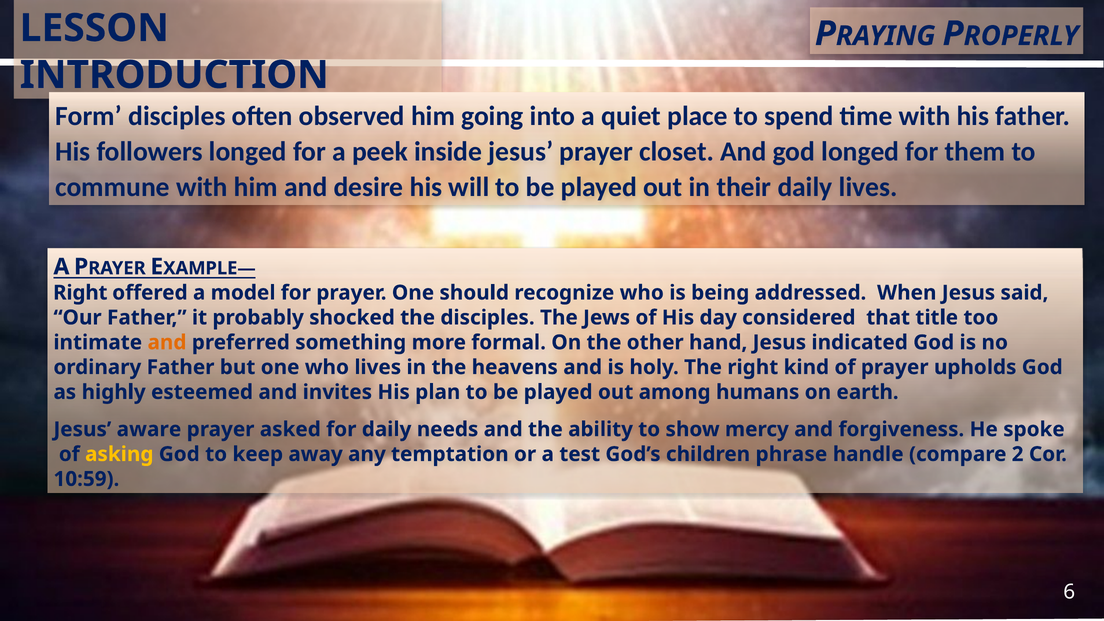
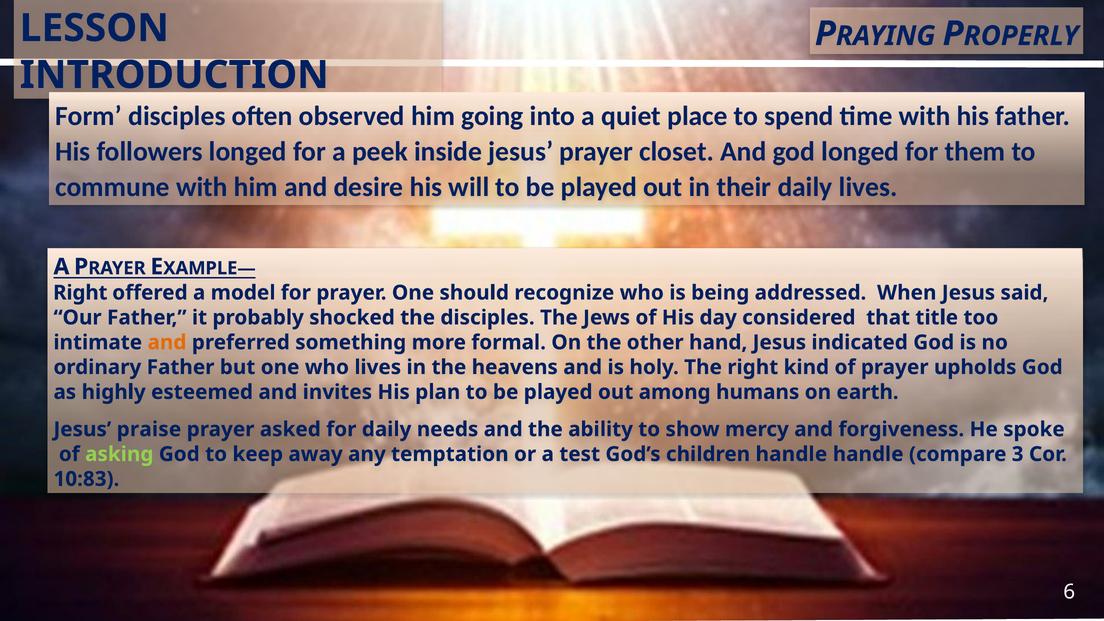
aware: aware -> praise (149, 429)
asking colour: yellow -> light green (119, 454)
children phrase: phrase -> handle (791, 454)
2: 2 -> 3 (1018, 454)
10:59: 10:59 -> 10:83 (86, 479)
